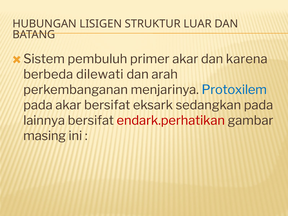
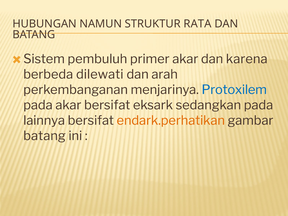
LISIGEN: LISIGEN -> NAMUN (101, 24)
LUAR: LUAR -> RATA (197, 24)
endark.perhatikan colour: red -> orange (171, 120)
masing: masing -> batang (44, 136)
